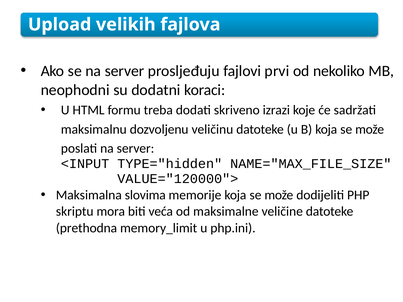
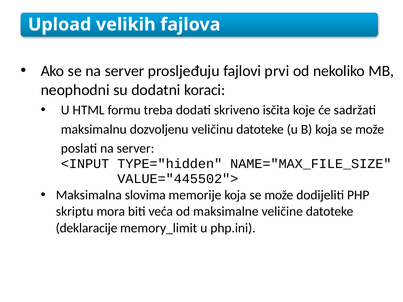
izrazi: izrazi -> isčita (276, 110)
VALUE="120000">: VALUE="120000"> -> VALUE="445502"> (178, 179)
prethodna: prethodna -> deklaracije (87, 228)
